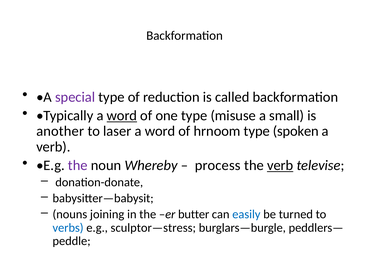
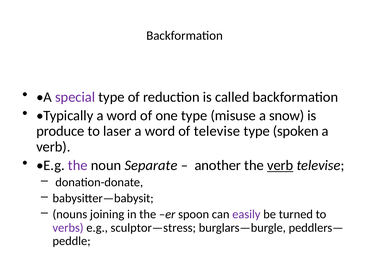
word underline: present -> none (122, 116)
small: small -> snow (287, 116)
another: another -> produce (60, 131)
of hrnoom: hrnoom -> televise (217, 131)
Whereby: Whereby -> Separate (151, 165)
process: process -> another (218, 165)
butter: butter -> spoon (194, 214)
easily colour: blue -> purple (246, 214)
verbs colour: blue -> purple (68, 228)
